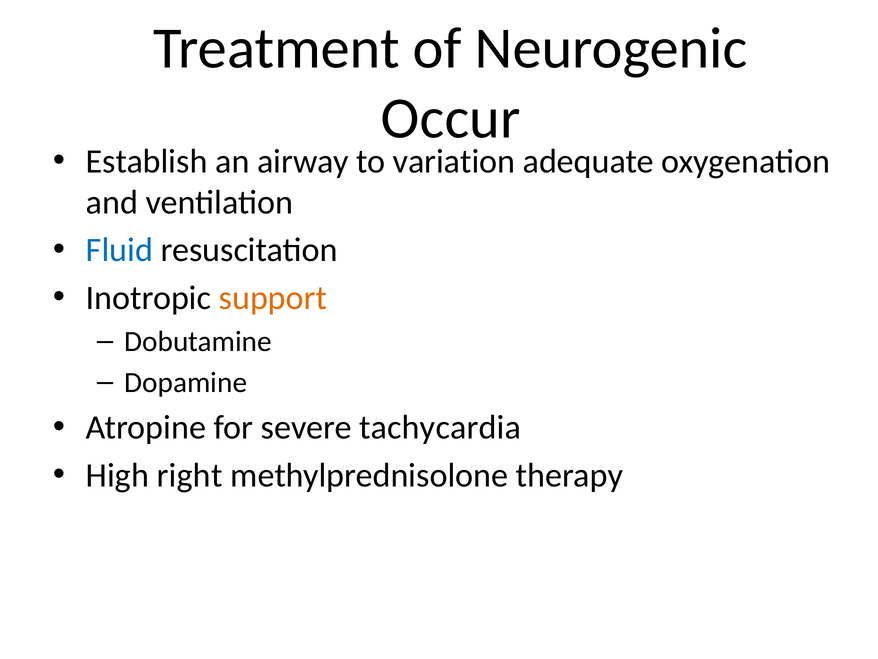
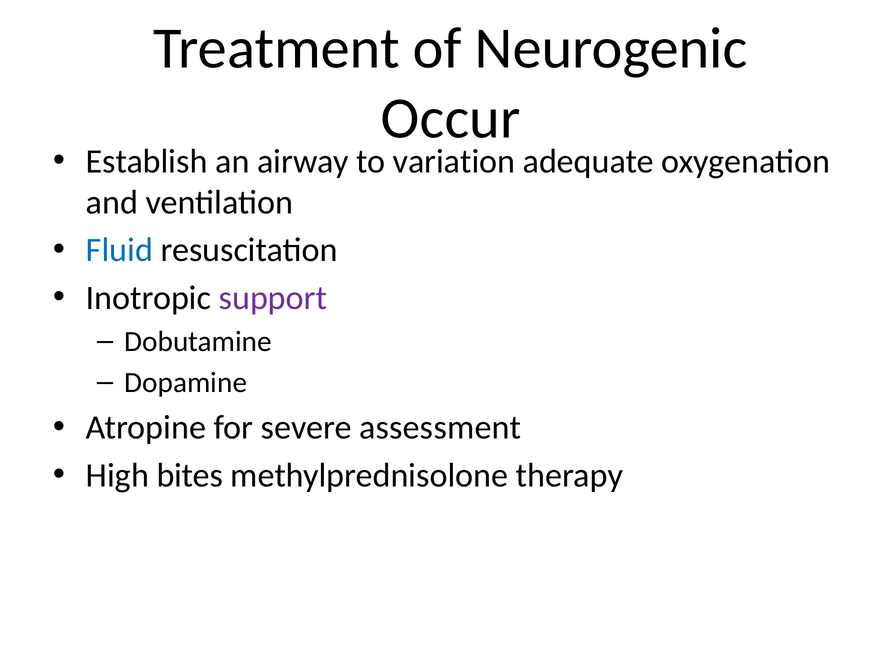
support colour: orange -> purple (273, 298)
tachycardia: tachycardia -> assessment (440, 427)
right: right -> bites (190, 475)
